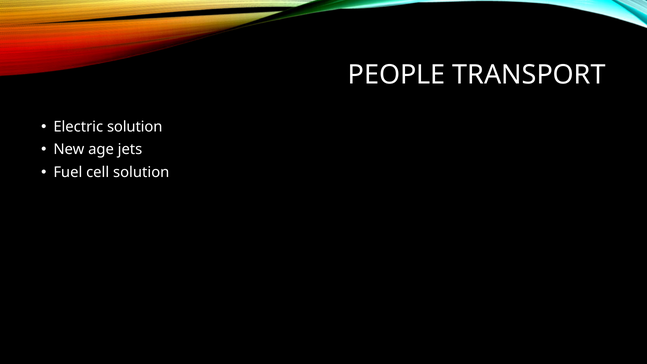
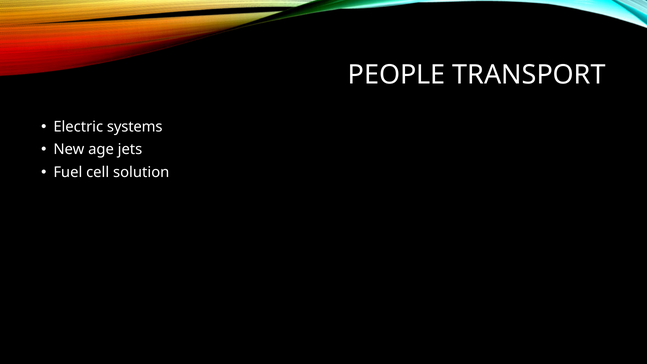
Electric solution: solution -> systems (135, 127)
